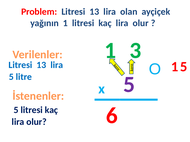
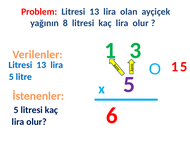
yağının 1: 1 -> 8 (65, 23)
